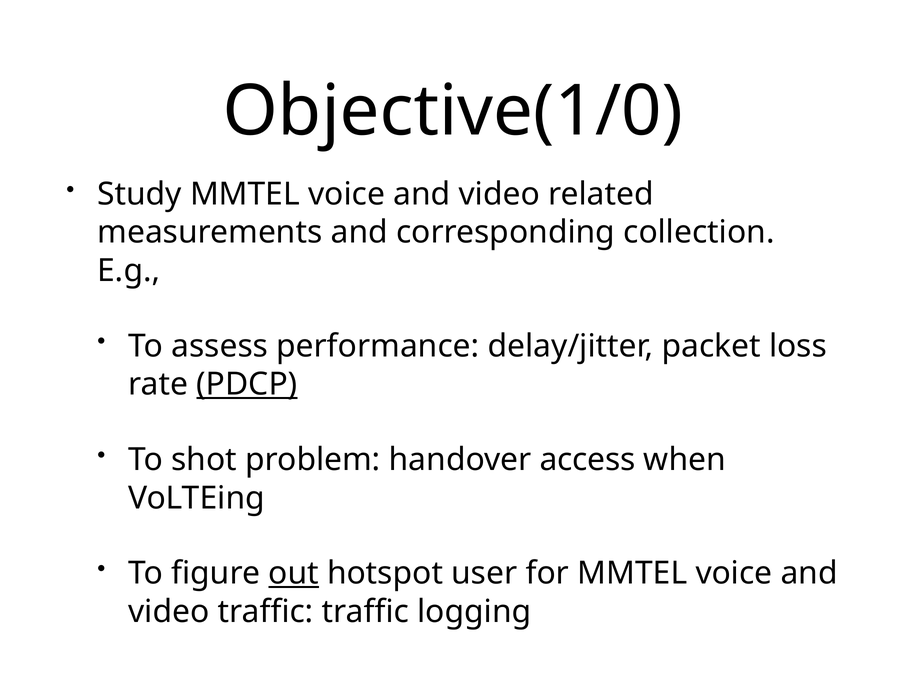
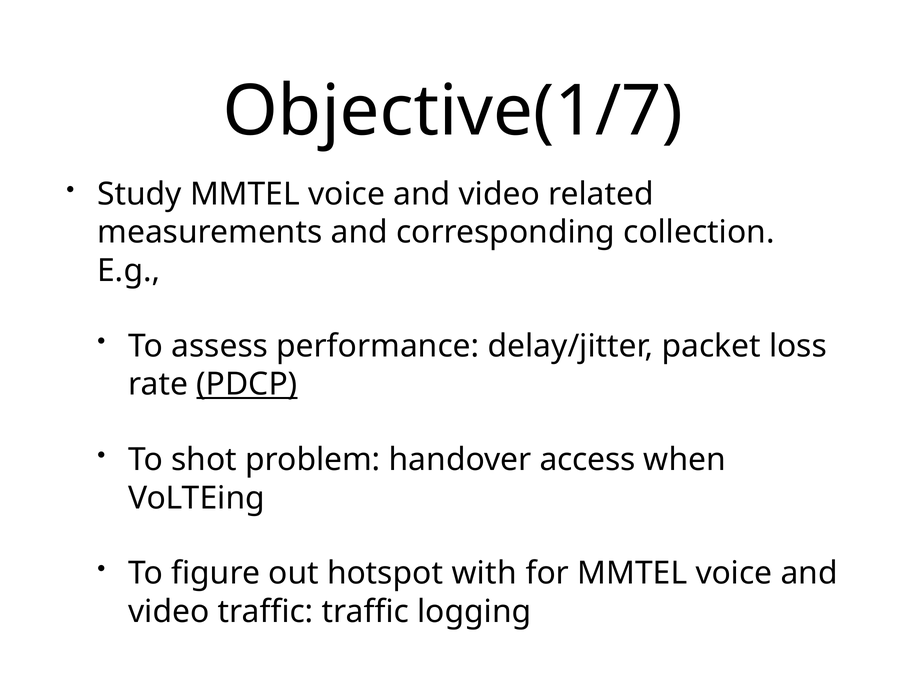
Objective(1/0: Objective(1/0 -> Objective(1/7 (453, 111)
out underline: present -> none (294, 573)
user: user -> with (484, 573)
